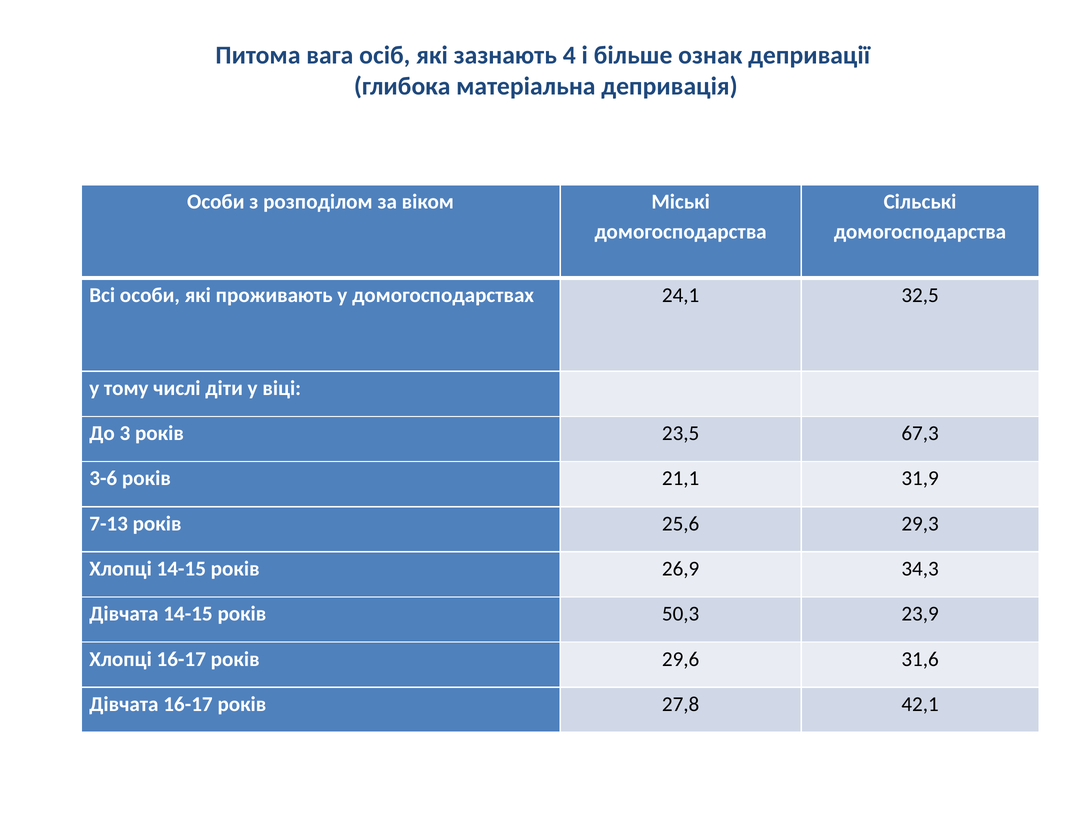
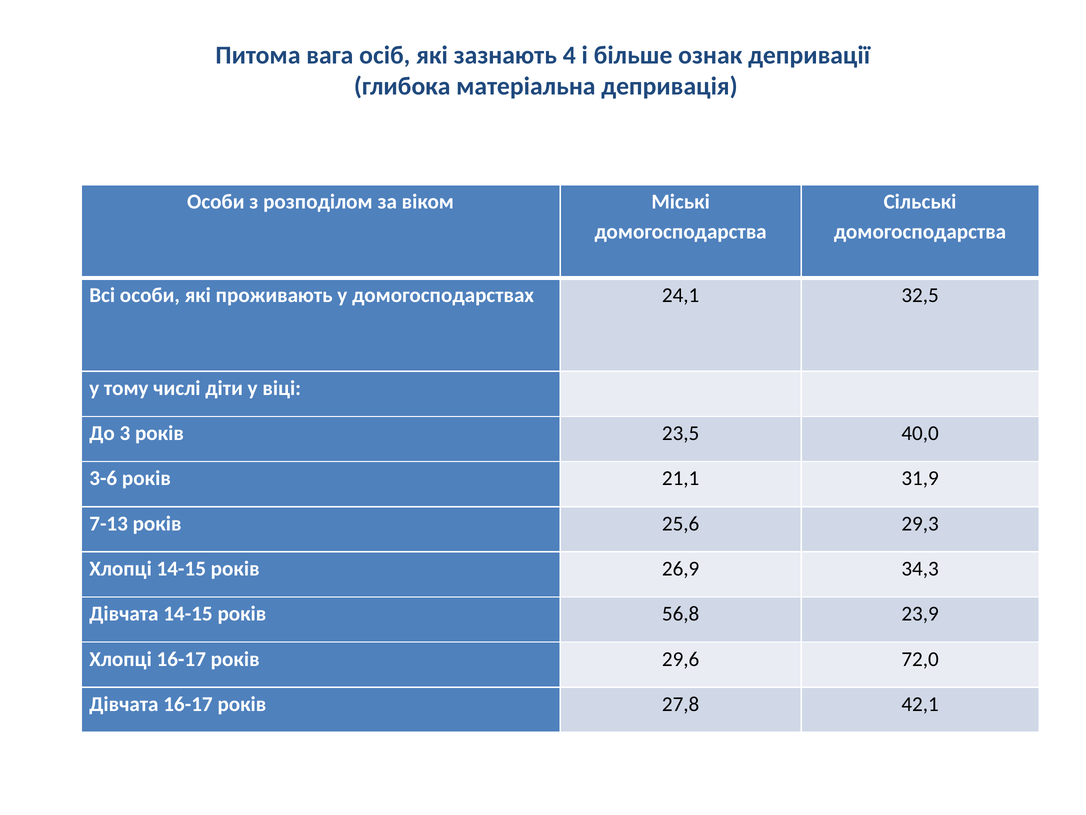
67,3: 67,3 -> 40,0 (920, 433)
50,3: 50,3 -> 56,8 (681, 614)
31,6: 31,6 -> 72,0 (920, 659)
